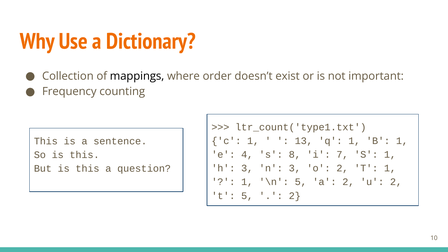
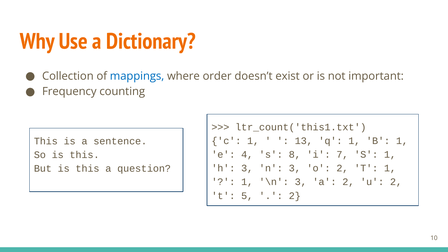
mappings colour: black -> blue (137, 76)
ltr_count('type1.txt: ltr_count('type1.txt -> ltr_count('this1.txt (301, 127)
\n 5: 5 -> 3 (301, 182)
